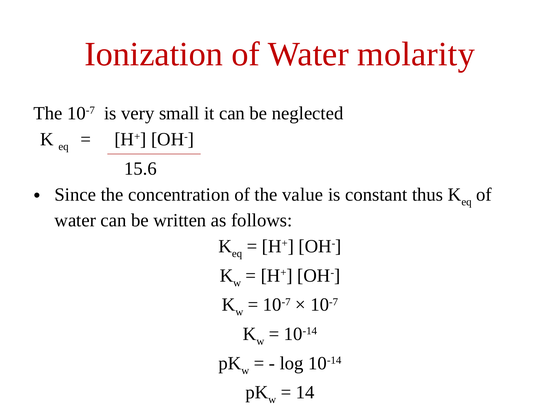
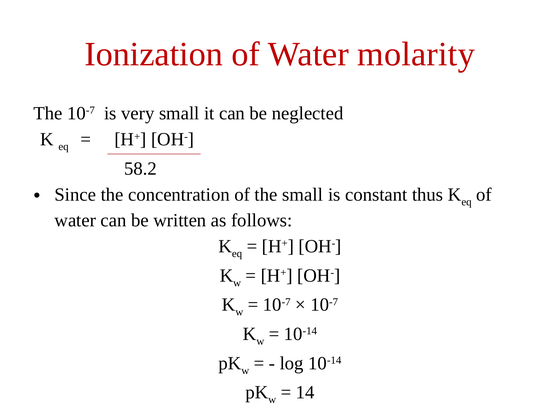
15.6: 15.6 -> 58.2 (141, 169)
the value: value -> small (303, 195)
